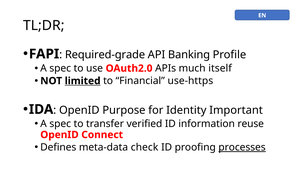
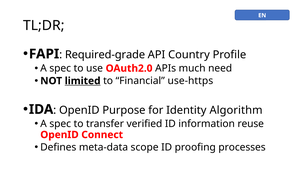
Banking: Banking -> Country (189, 55)
itself: itself -> need (220, 68)
Important: Important -> Algorithm (236, 110)
check: check -> scope (145, 147)
processes underline: present -> none (242, 147)
